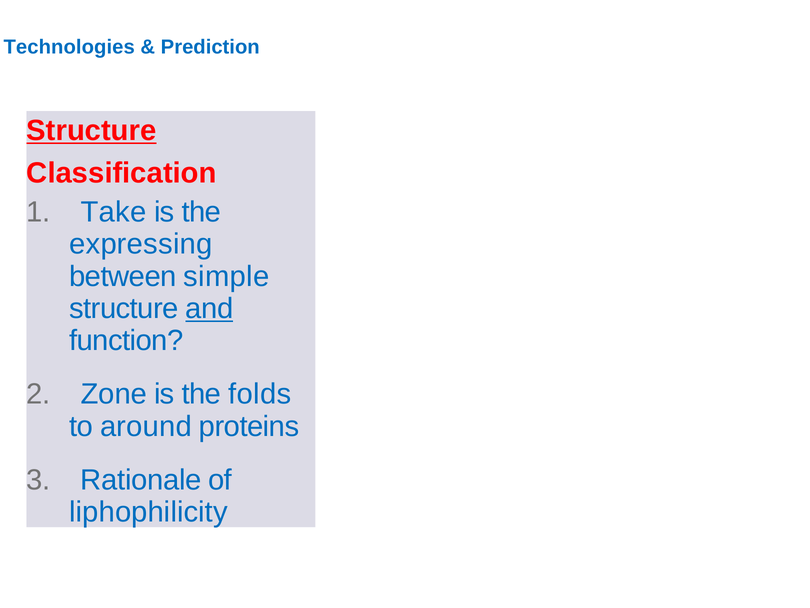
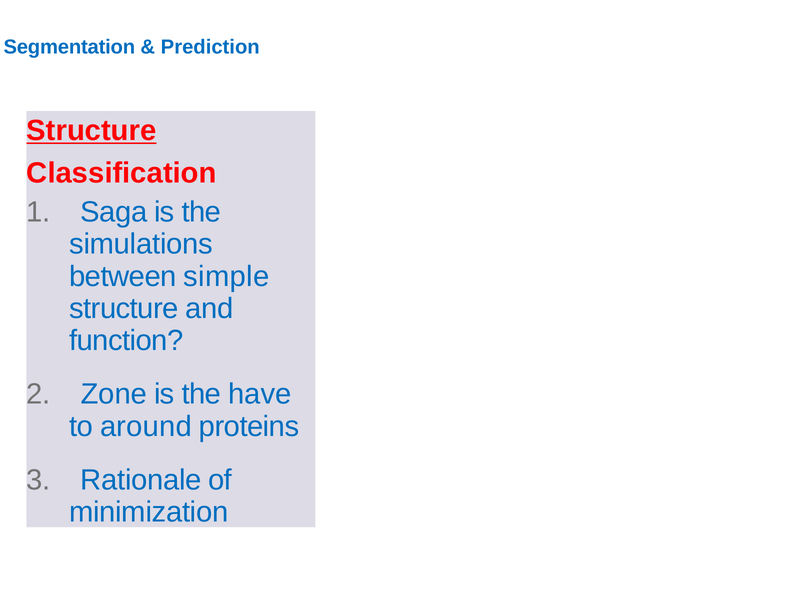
Technologies: Technologies -> Segmentation (69, 47)
Take: Take -> Saga (114, 212)
expressing: expressing -> simulations (141, 244)
and underline: present -> none (209, 308)
folds: folds -> have (260, 394)
liphophilicity: liphophilicity -> minimization (149, 512)
